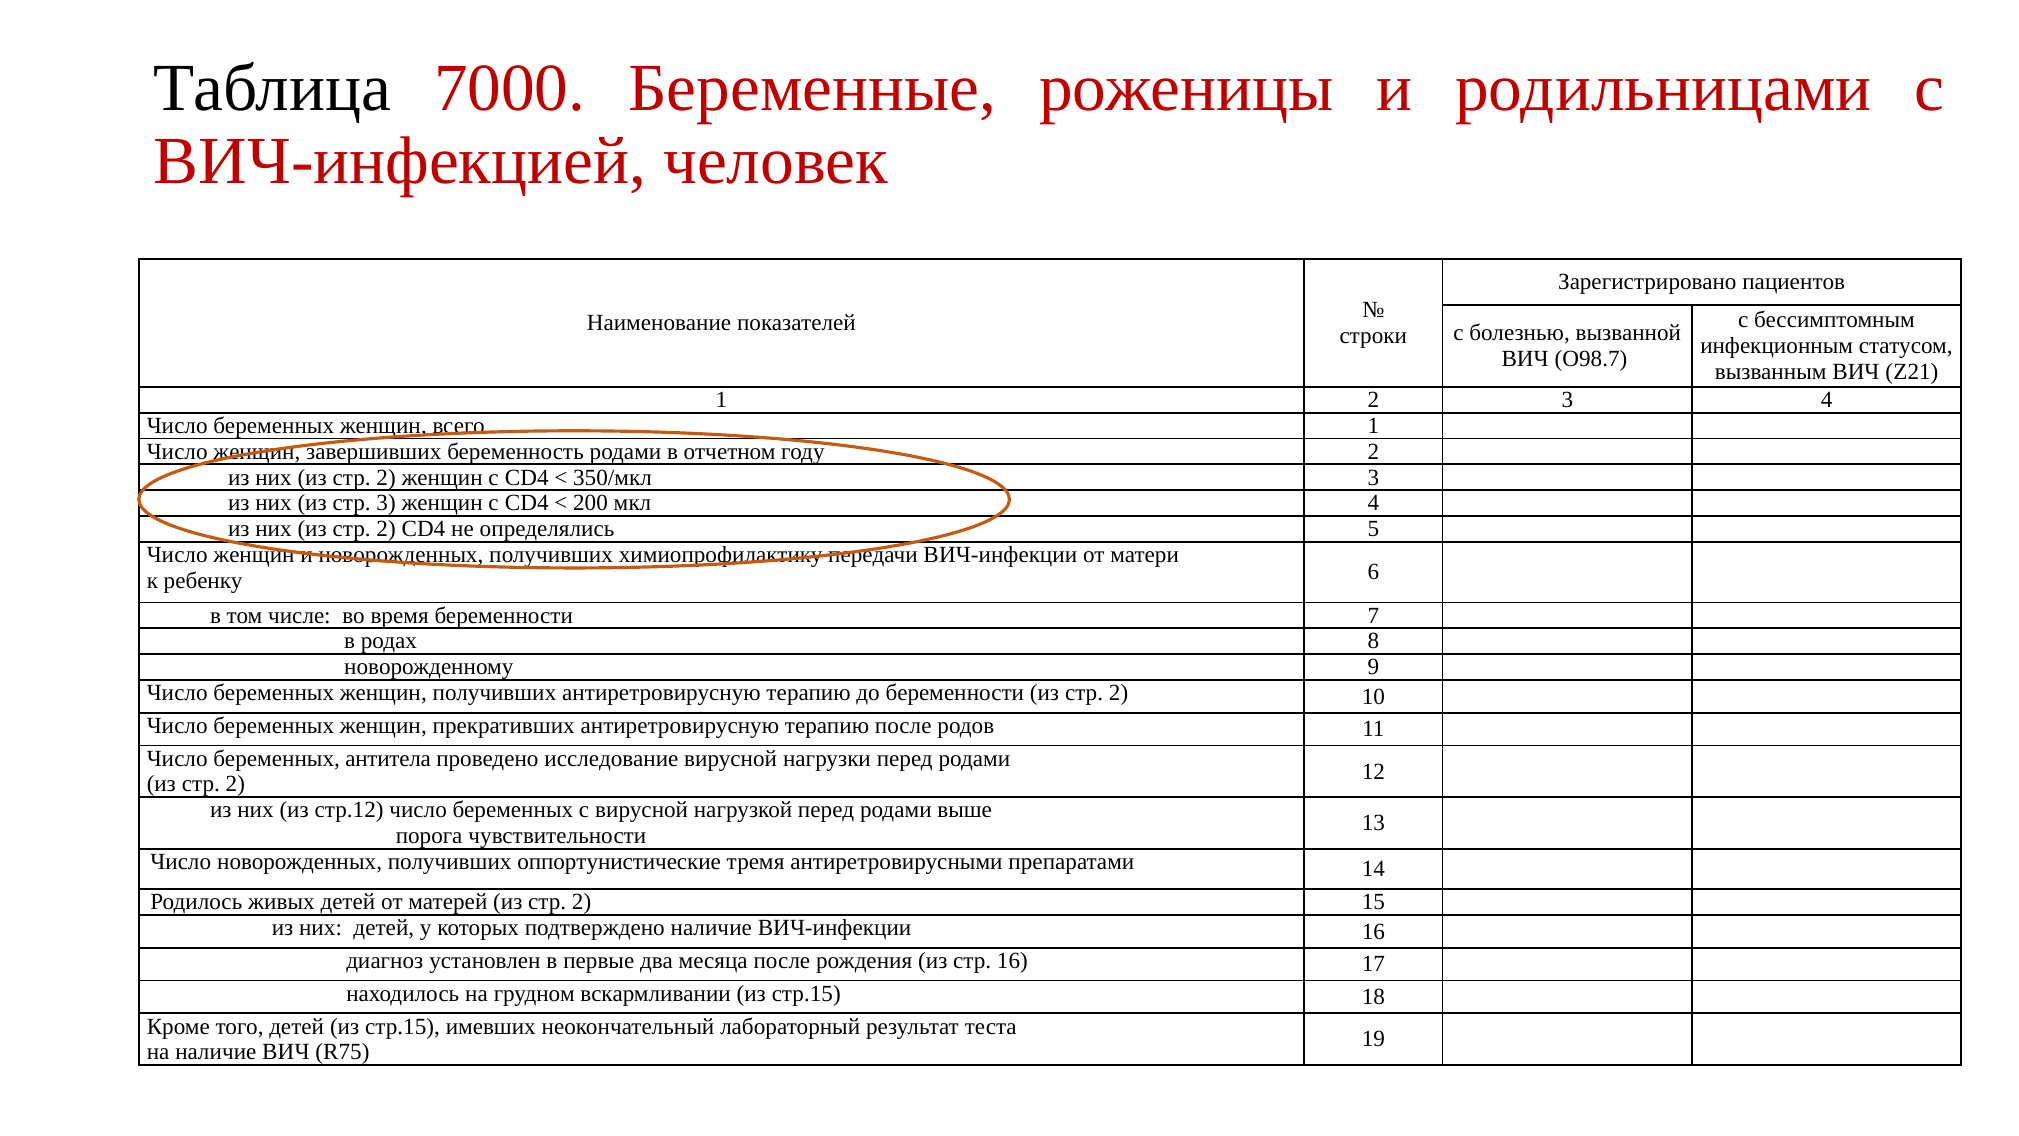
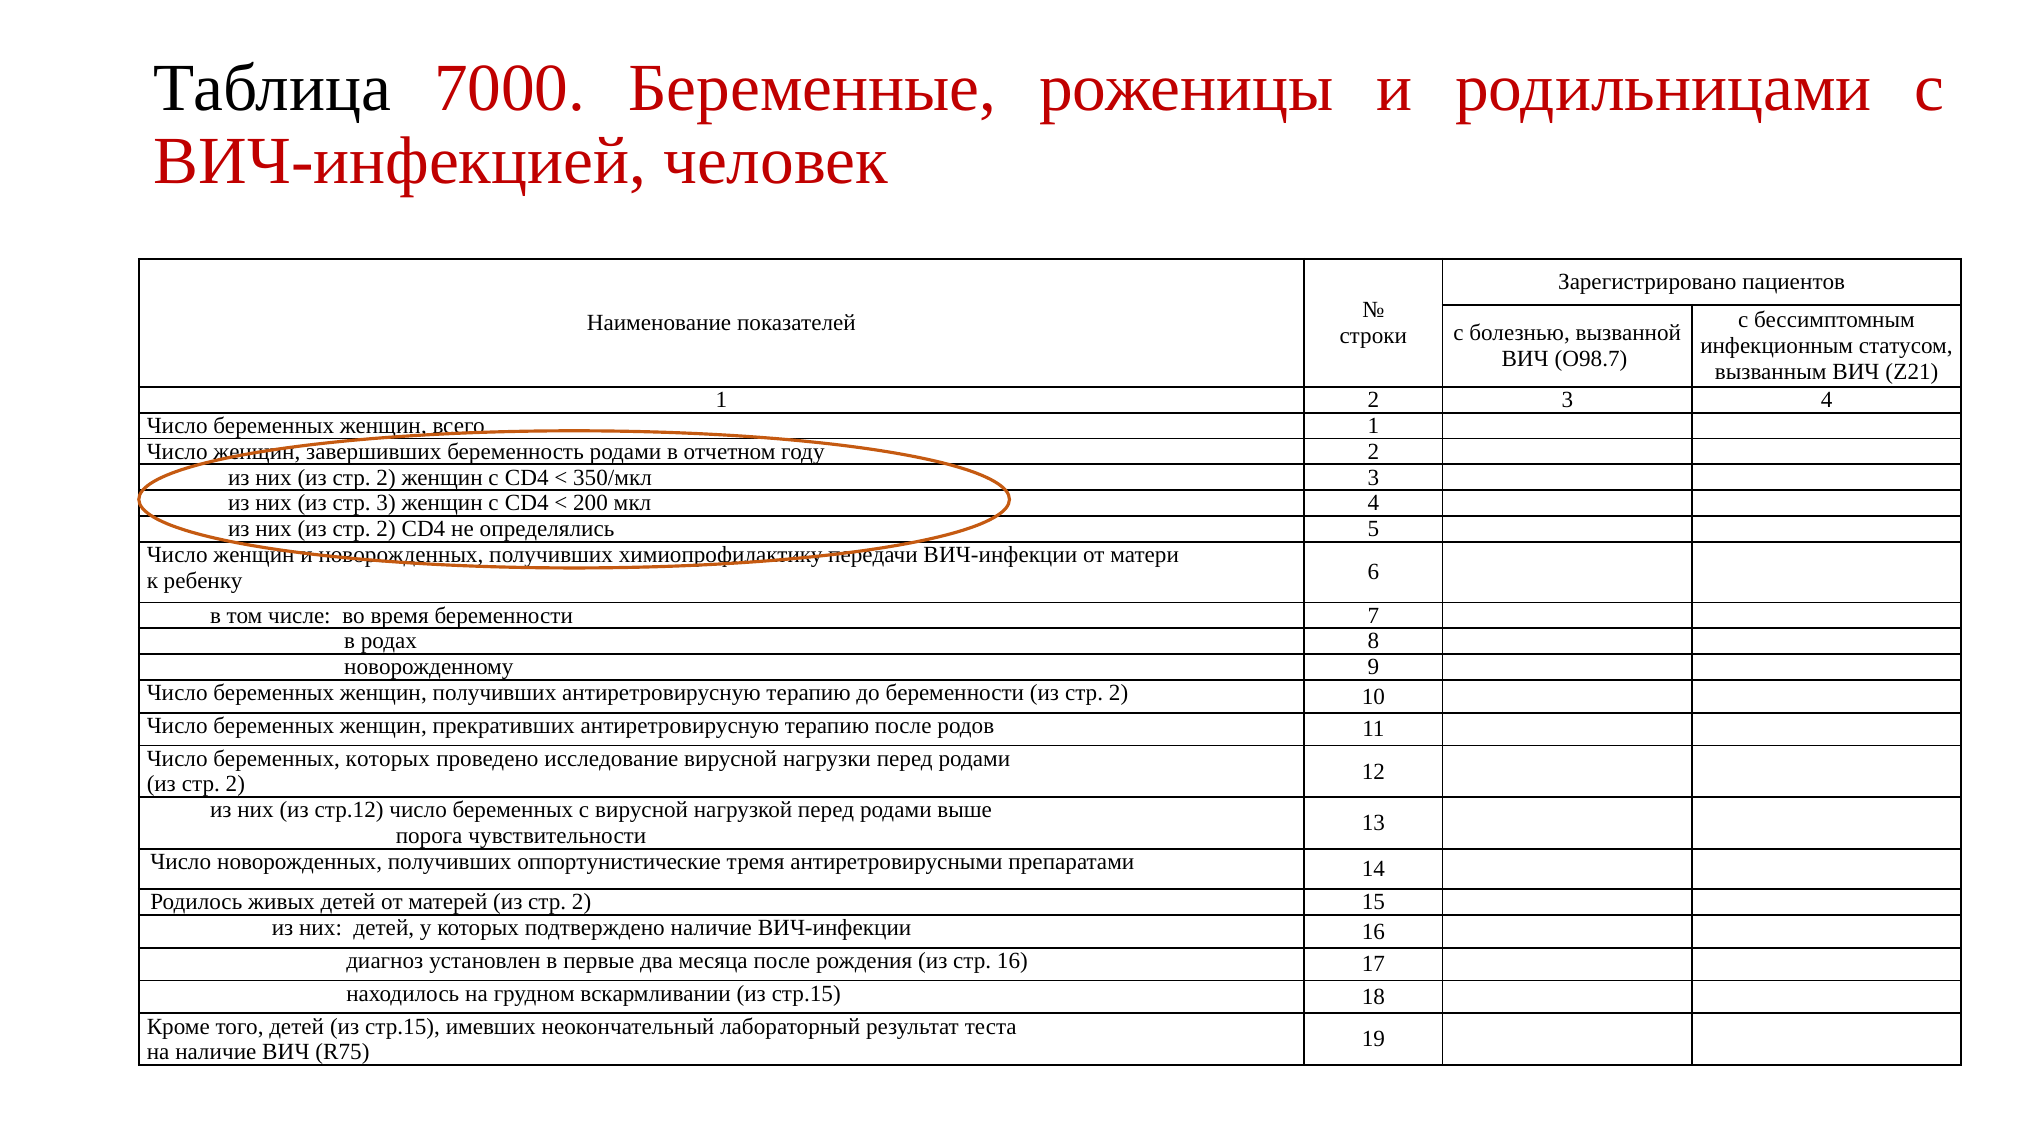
беременных антитела: антитела -> которых (388, 758)
